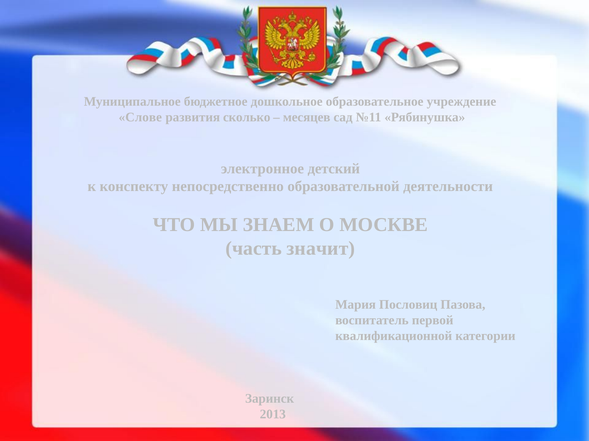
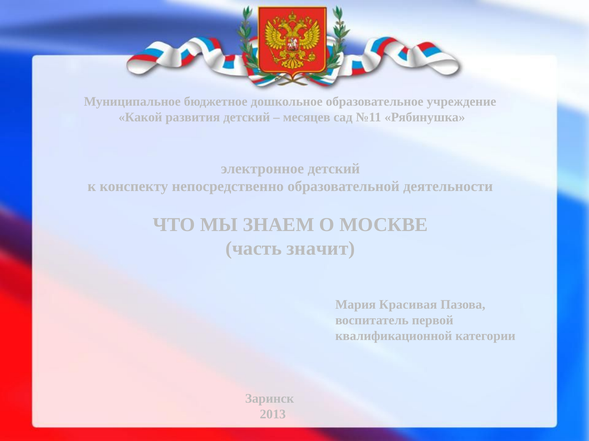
Слове: Слове -> Какой (140, 117)
развития сколько: сколько -> детский (247, 117)
Пословиц: Пословиц -> Красивая (408, 305)
